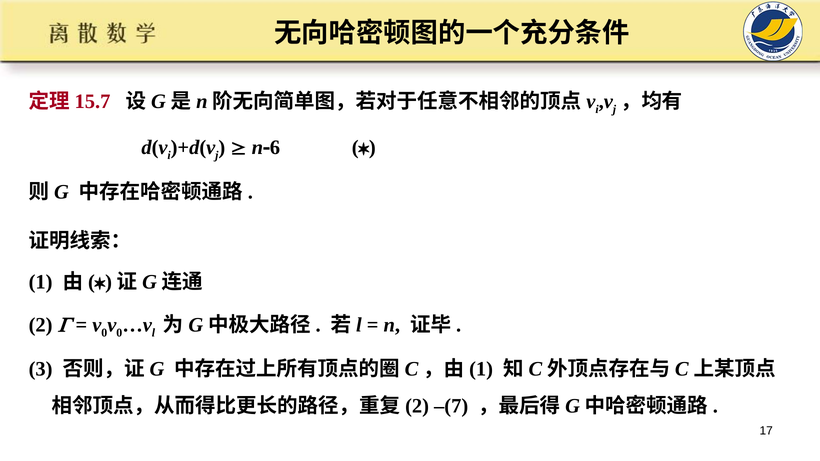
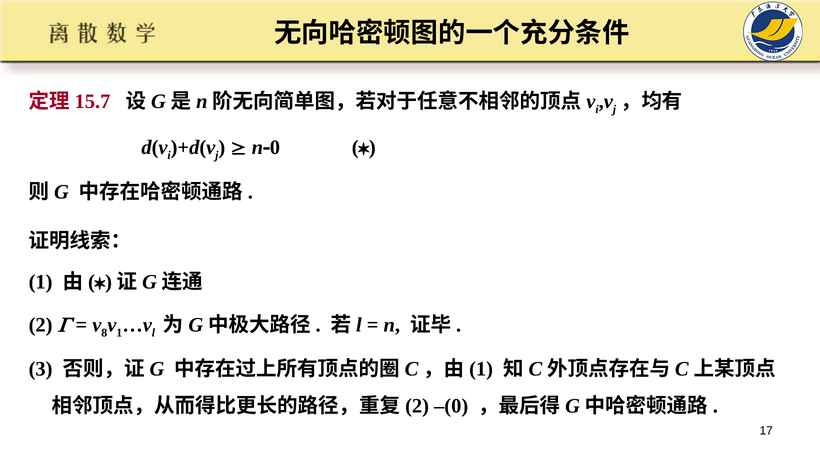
6: 6 -> 0 (275, 148)
0: 0 -> 8 (104, 333)
0: 0 -> 1 (119, 333)
–(7: –(7 -> –(0 (451, 406)
